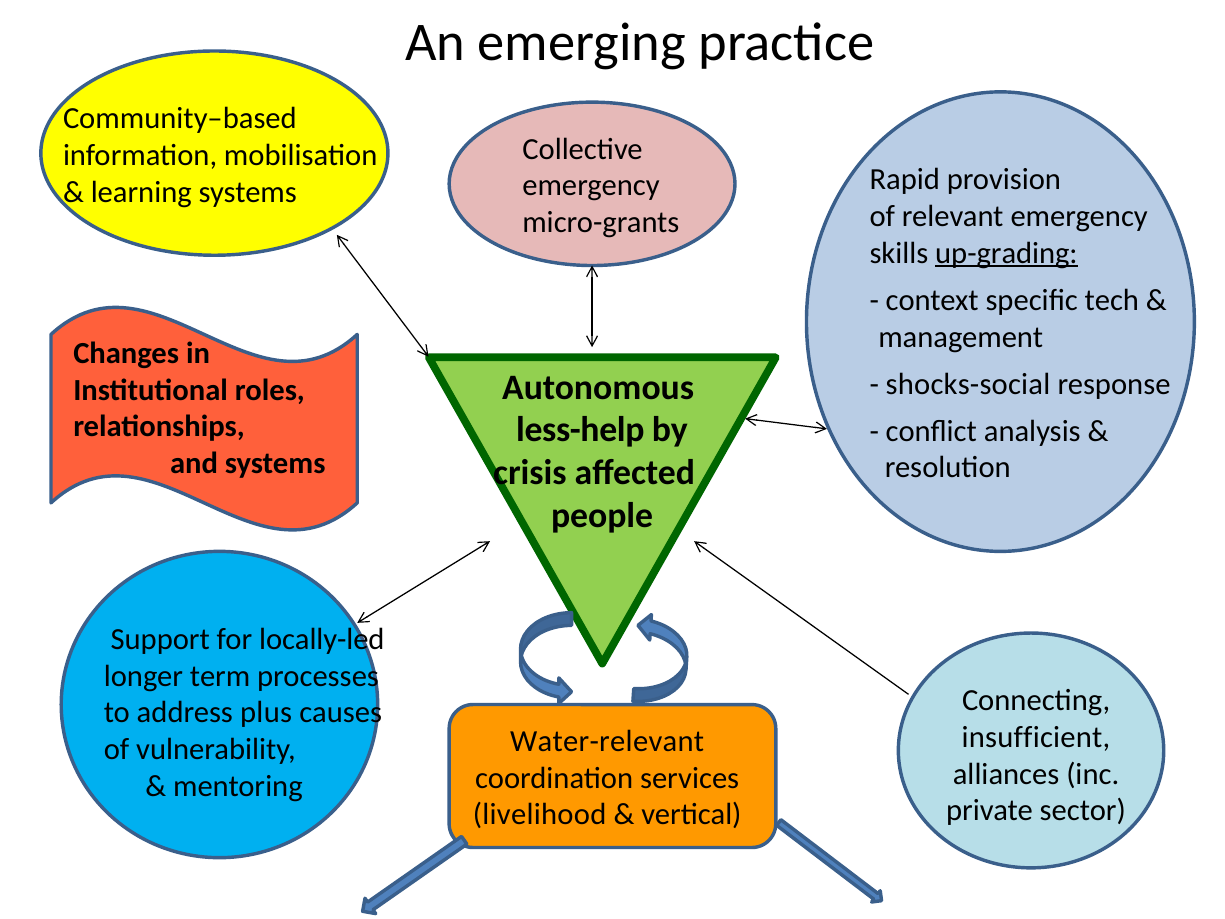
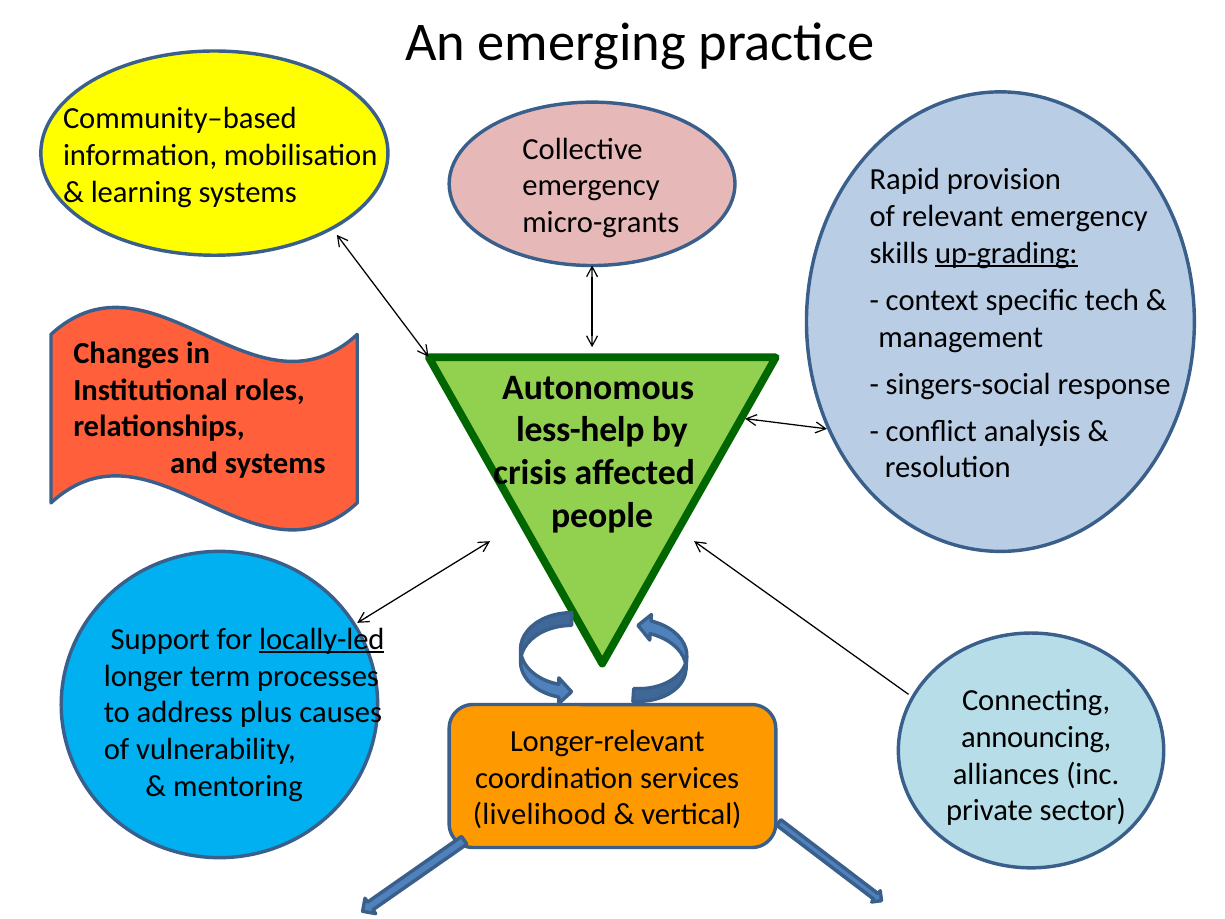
shocks-social: shocks-social -> singers-social (968, 384)
locally-led underline: none -> present (322, 639)
insufficient: insufficient -> announcing (1036, 737)
Water-relevant: Water-relevant -> Longer-relevant (607, 741)
